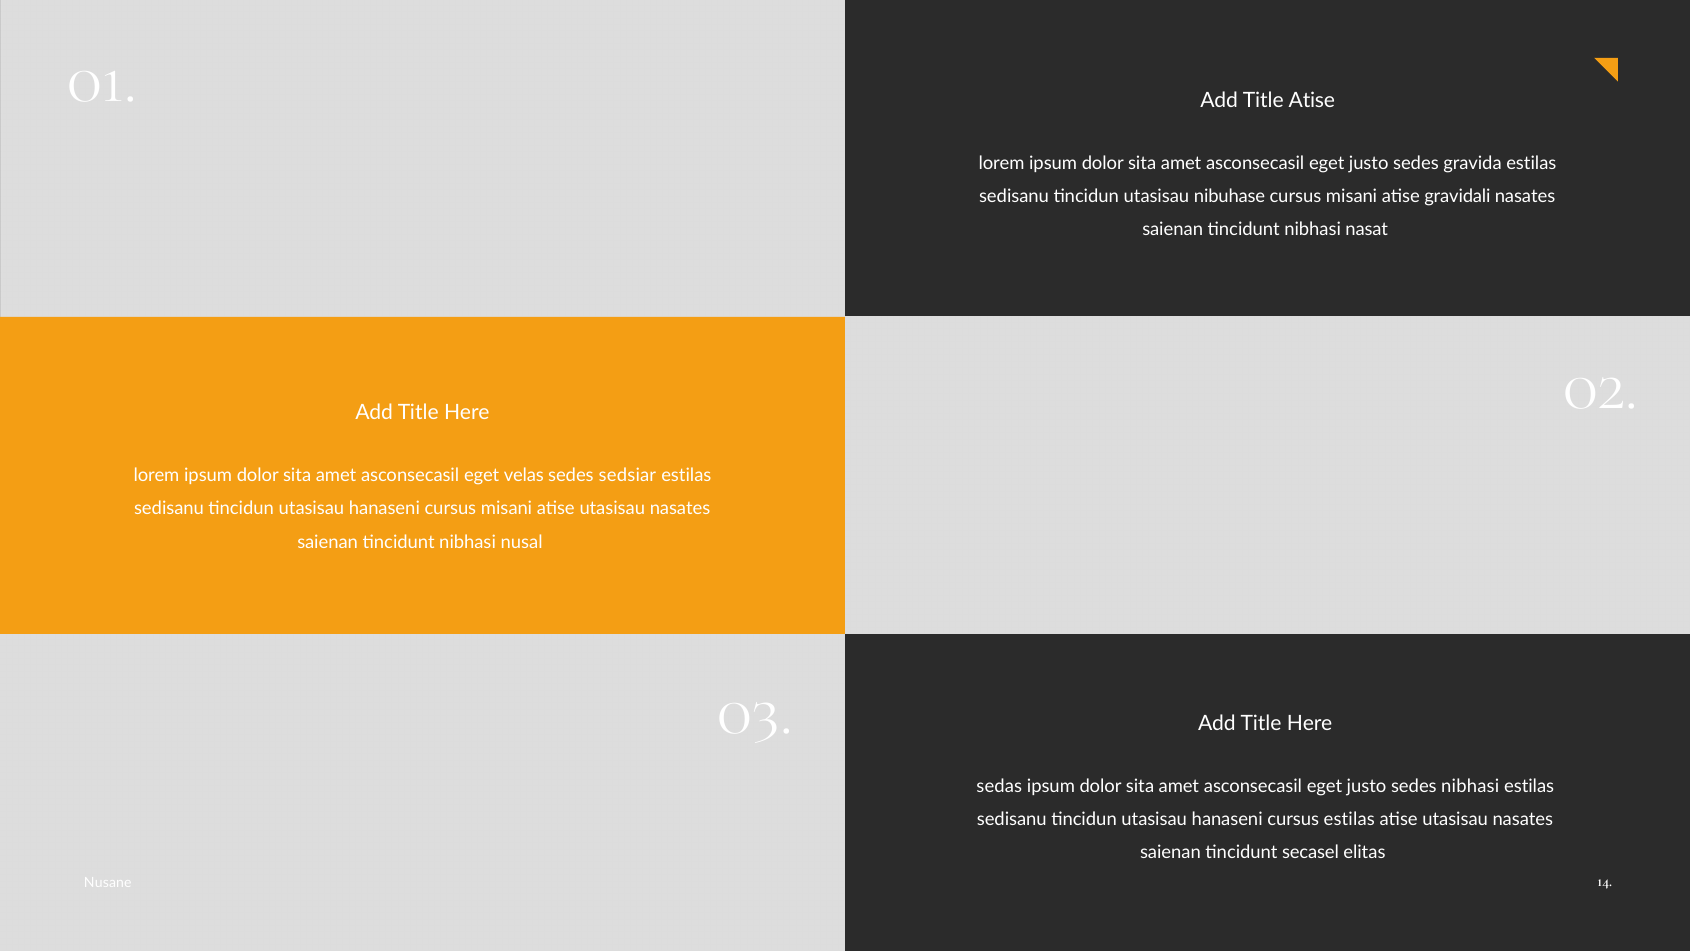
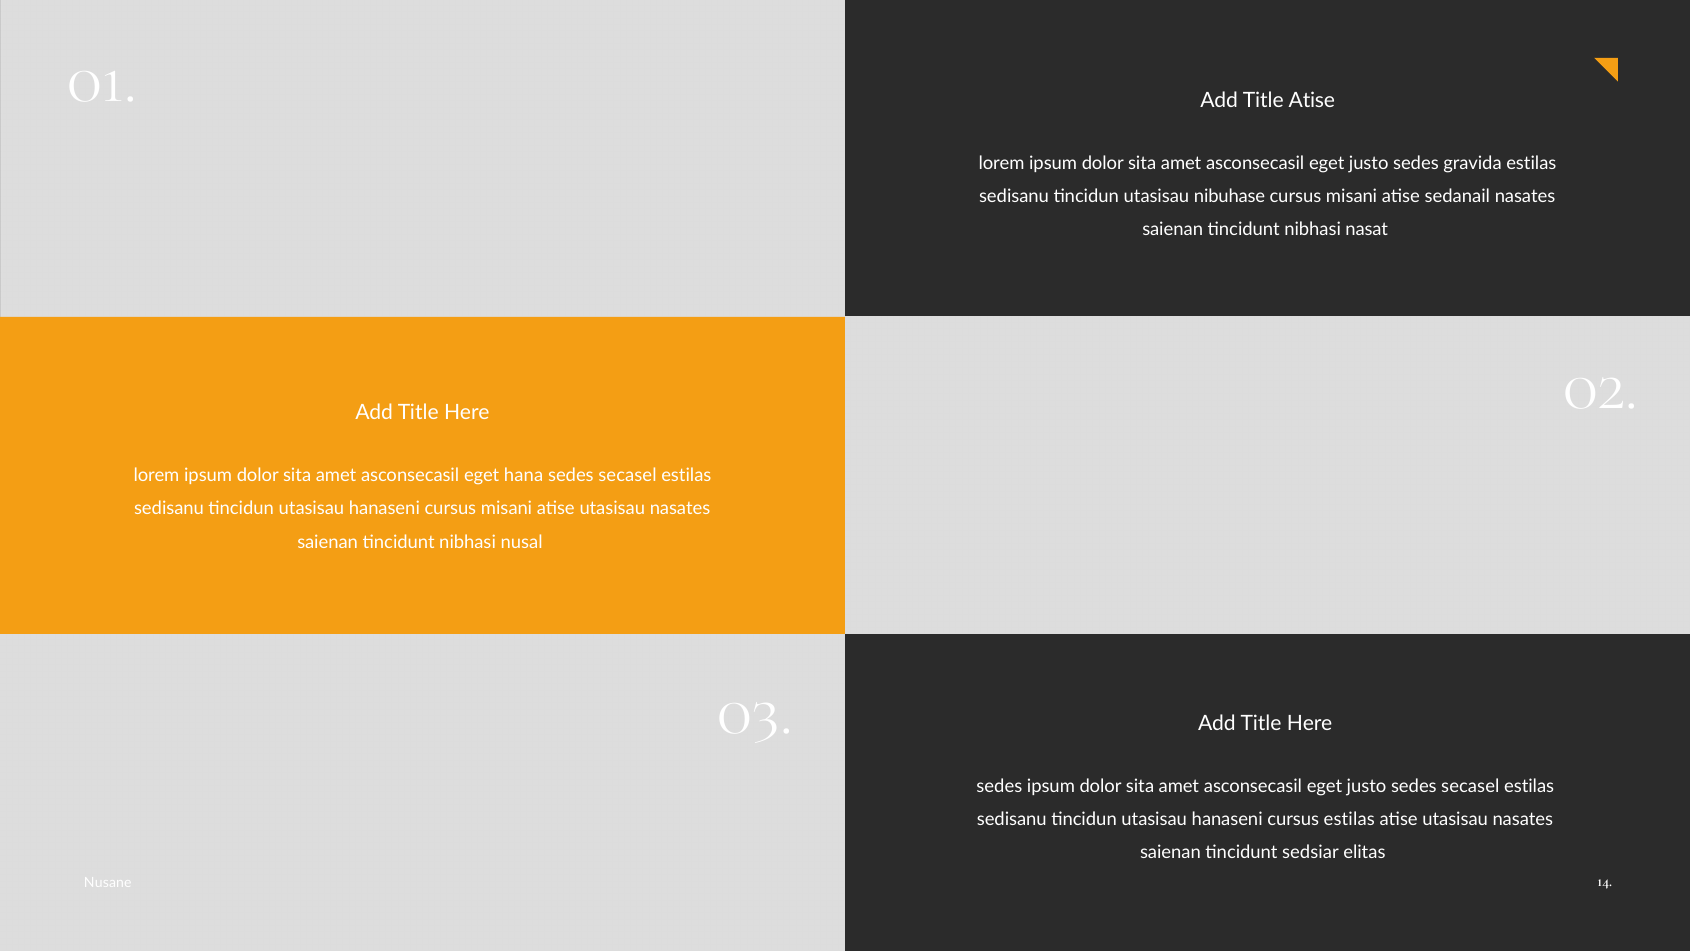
gravidali: gravidali -> sedanail (1457, 196)
velas: velas -> hana (524, 475)
sedsiar: sedsiar -> secasel (628, 475)
sedas: sedas -> sedes (999, 786)
justo sedes nibhasi: nibhasi -> secasel (1470, 786)
secasel: secasel -> sedsiar (1310, 853)
